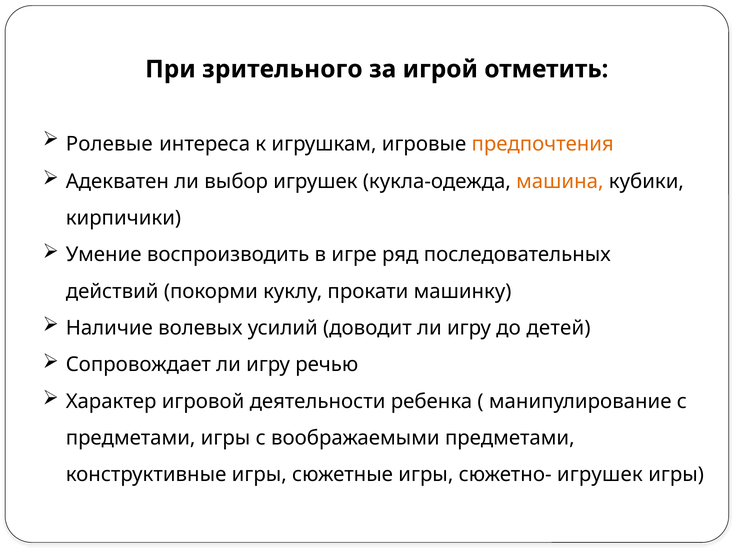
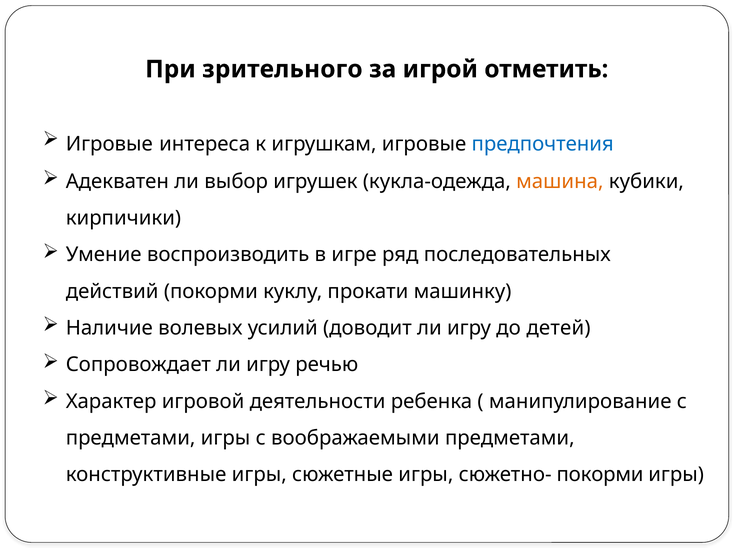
Ролевые: Ролевые -> Игровые (109, 144)
предпочтения colour: orange -> blue (543, 144)
сюжетно- игрушек: игрушек -> покорми (600, 475)
